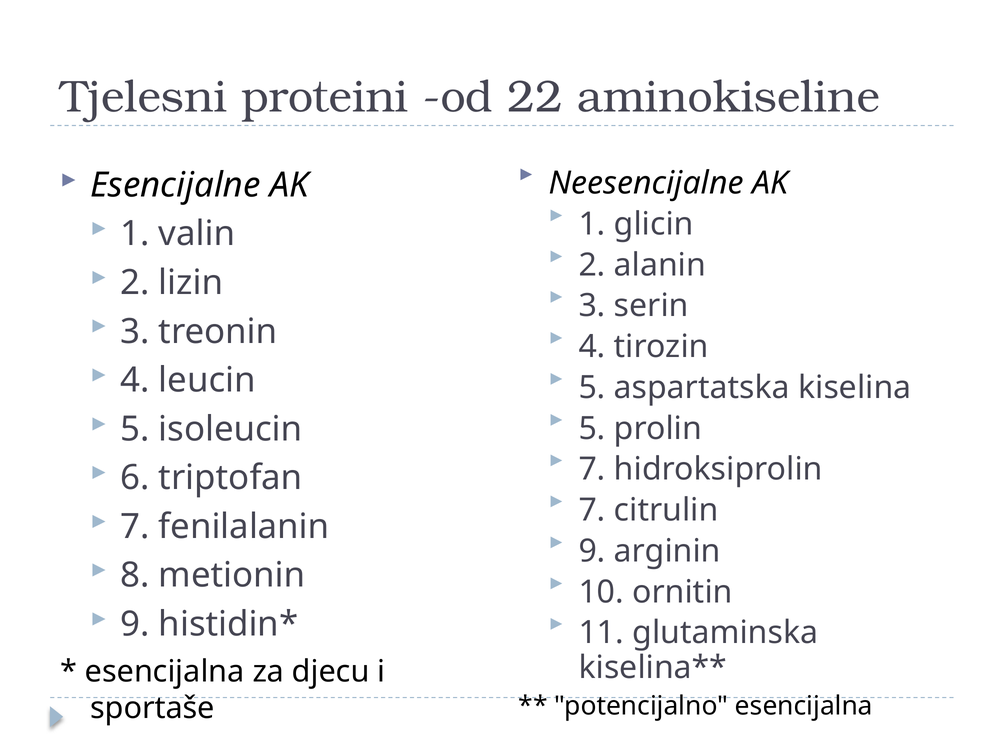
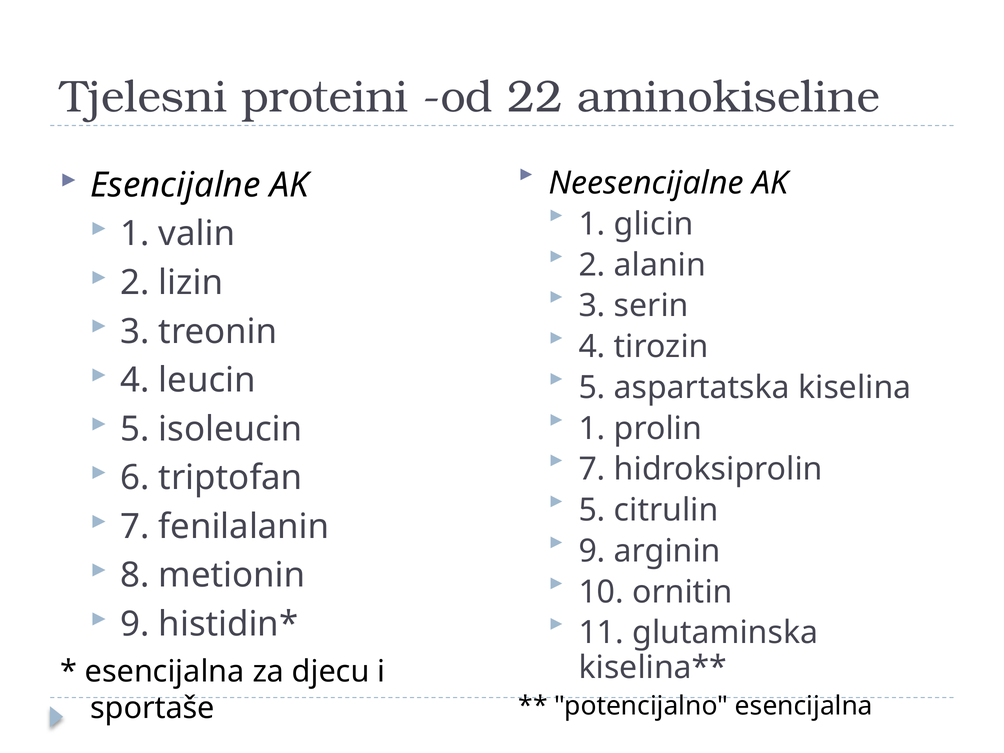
5: 5 -> 1 (592, 429)
7: 7 -> 5 (592, 510)
